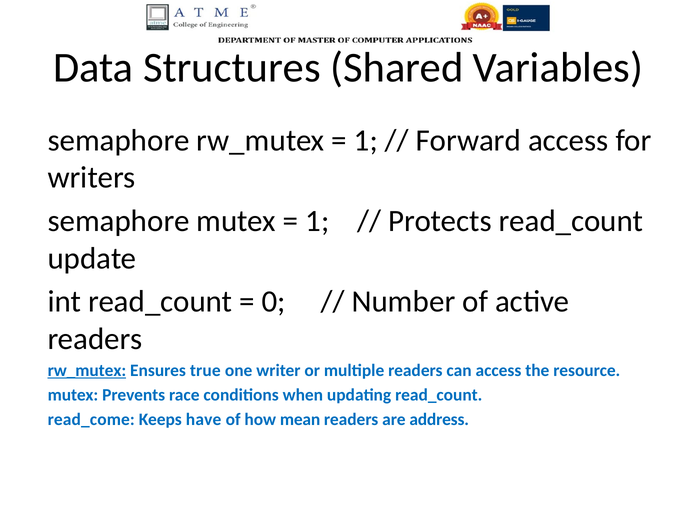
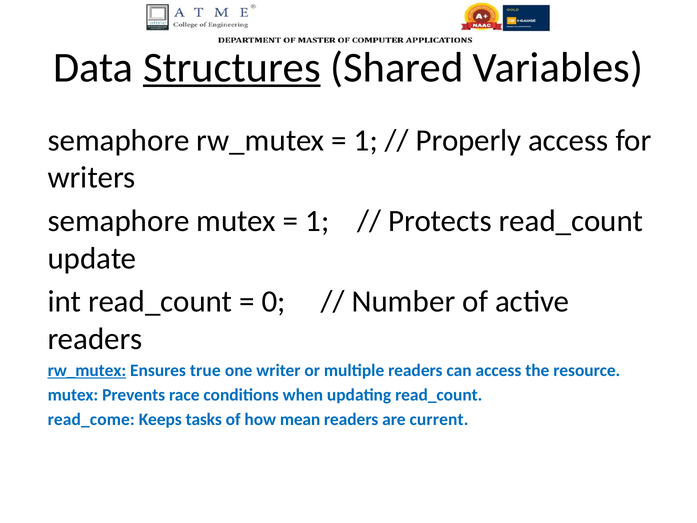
Structures underline: none -> present (232, 67)
Forward: Forward -> Properly (468, 140)
have: have -> tasks (204, 419)
address: address -> current (439, 419)
